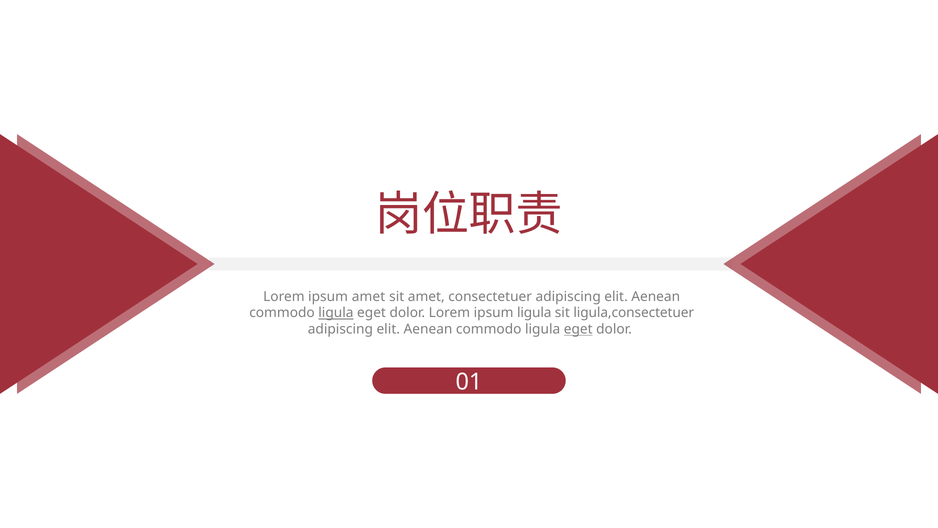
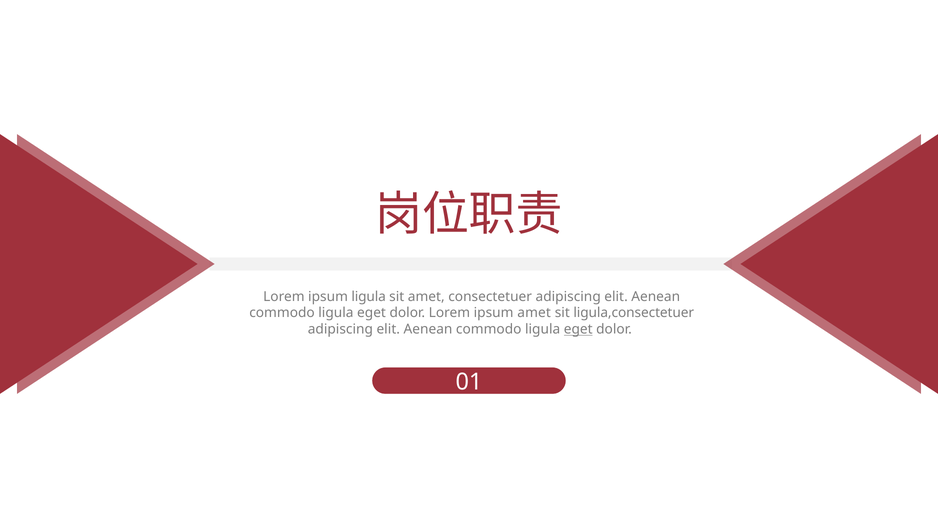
ipsum amet: amet -> ligula (369, 296)
ligula underline: present -> none (336, 313)
ipsum ligula: ligula -> amet (534, 313)
